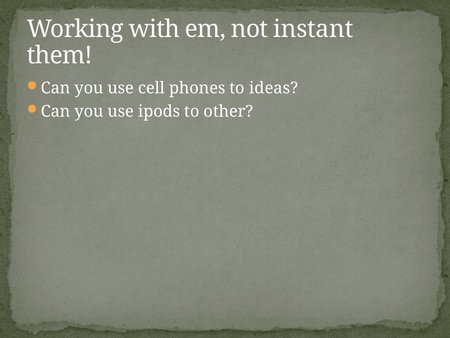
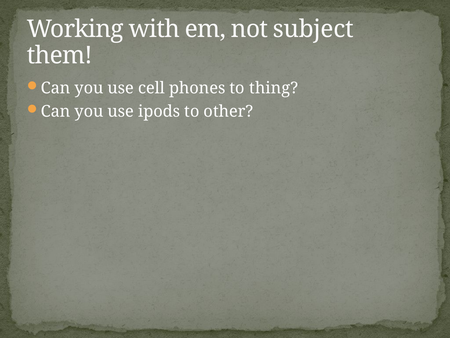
instant: instant -> subject (313, 29)
ideas: ideas -> thing (274, 88)
